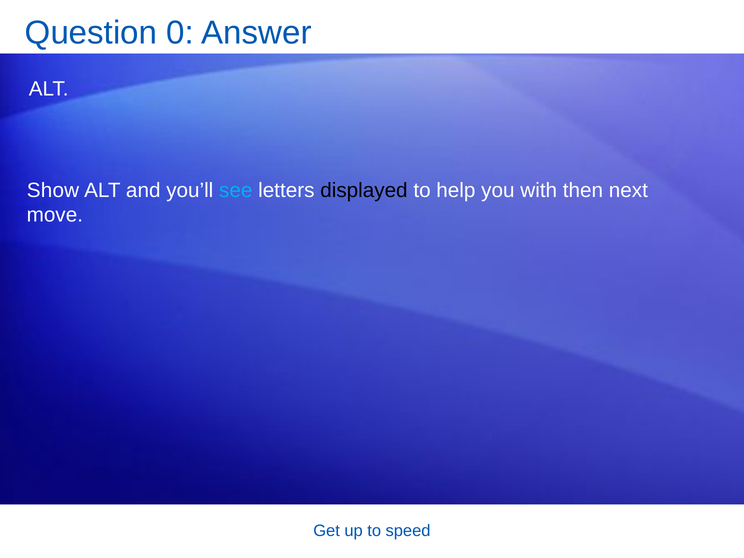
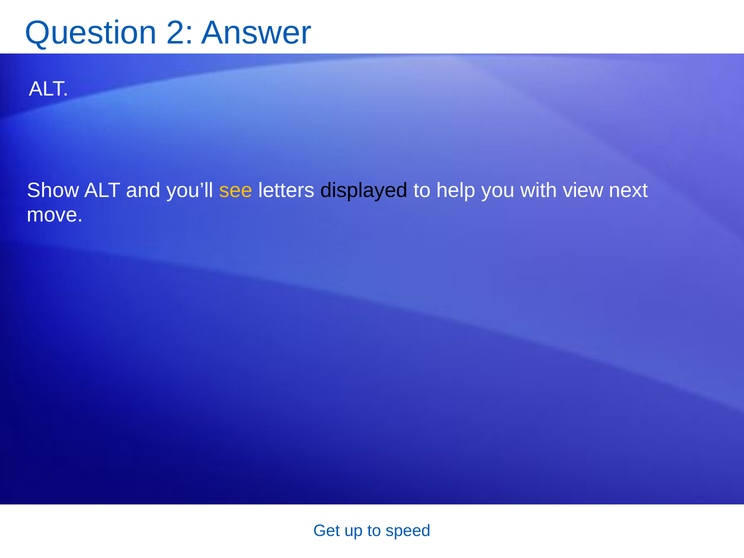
0: 0 -> 2 (180, 33)
see colour: light blue -> yellow (236, 190)
then: then -> view (583, 190)
